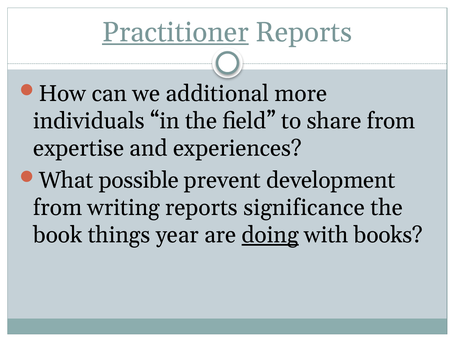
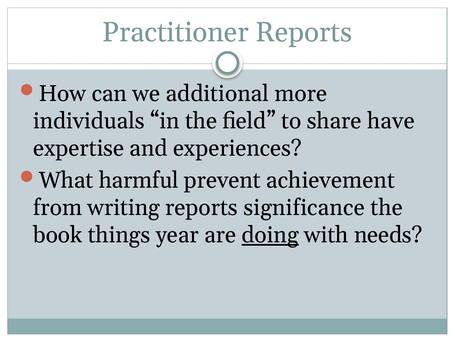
Practitioner underline: present -> none (175, 32)
share from: from -> have (391, 121)
possible: possible -> harmful (139, 180)
development: development -> achievement (331, 180)
books: books -> needs (388, 235)
